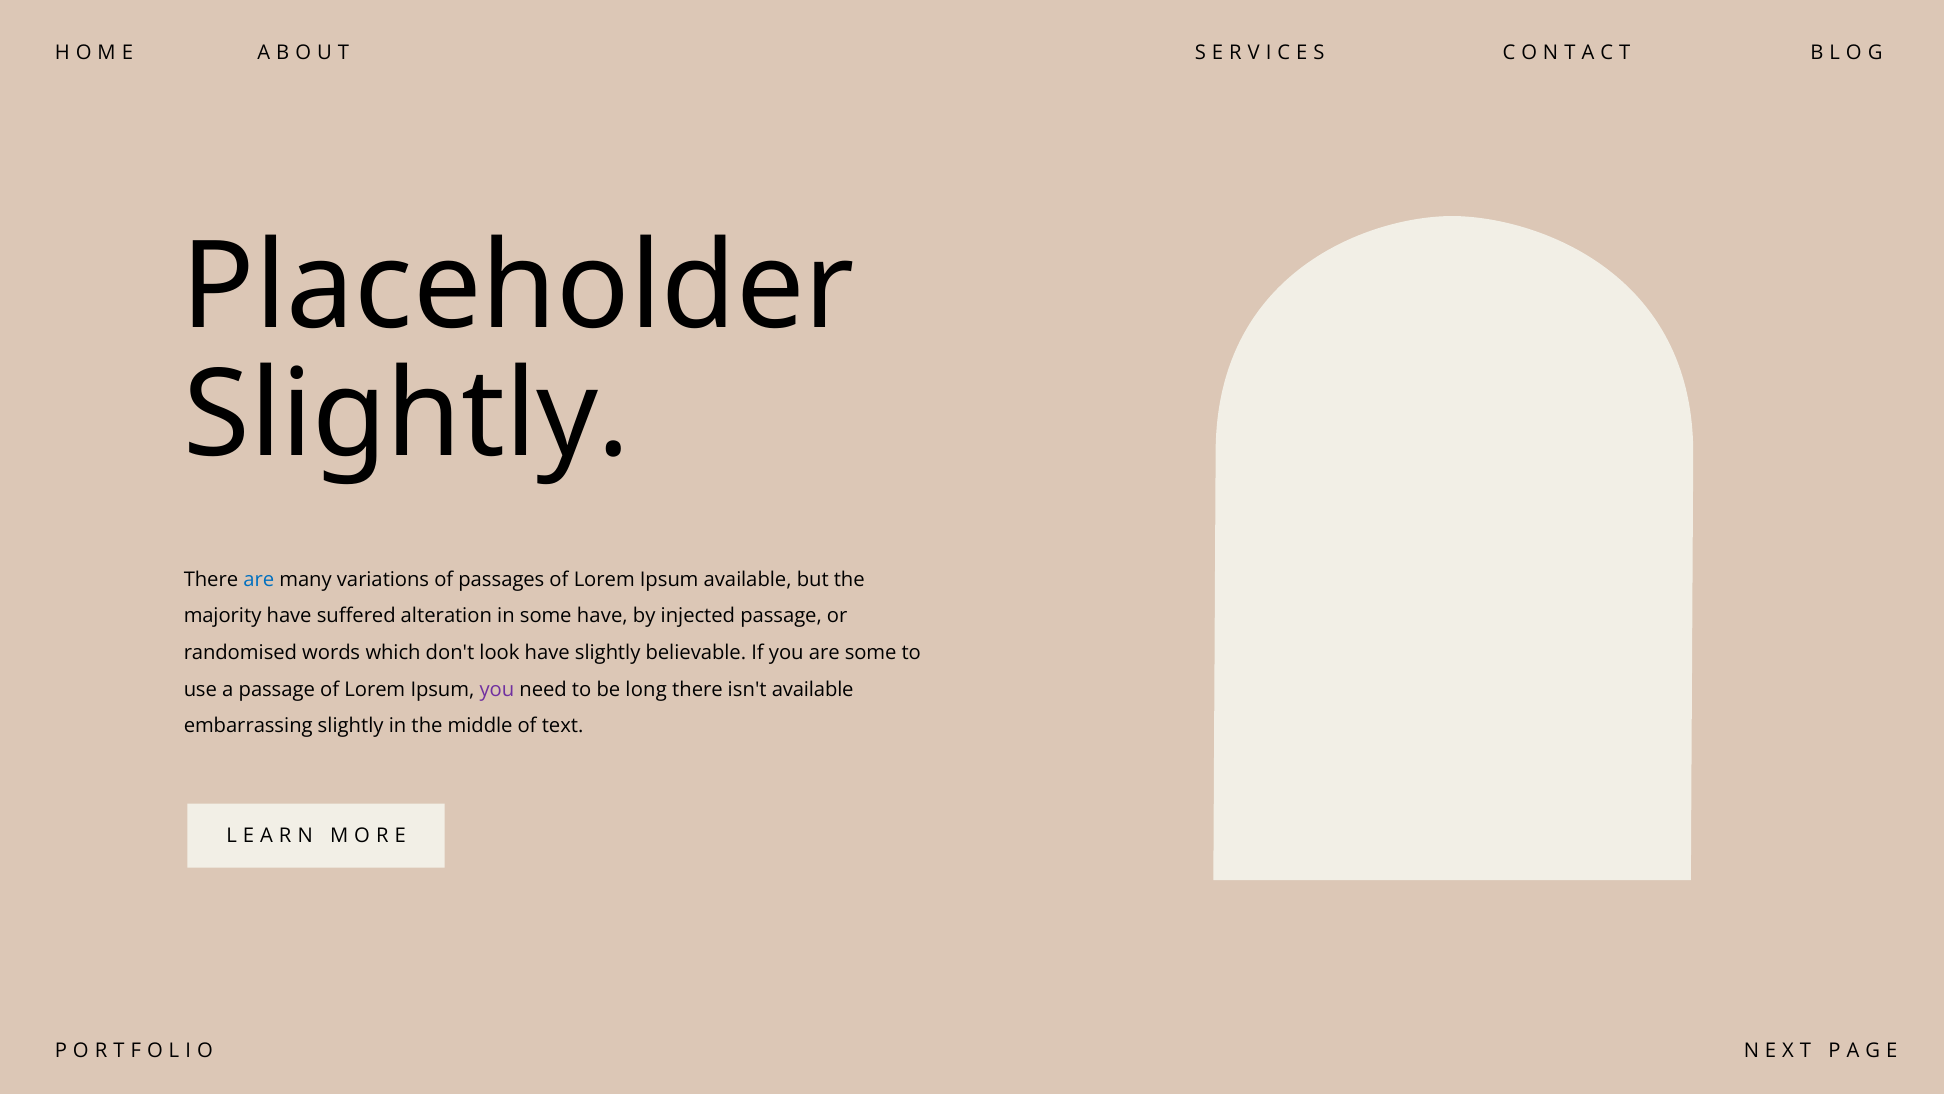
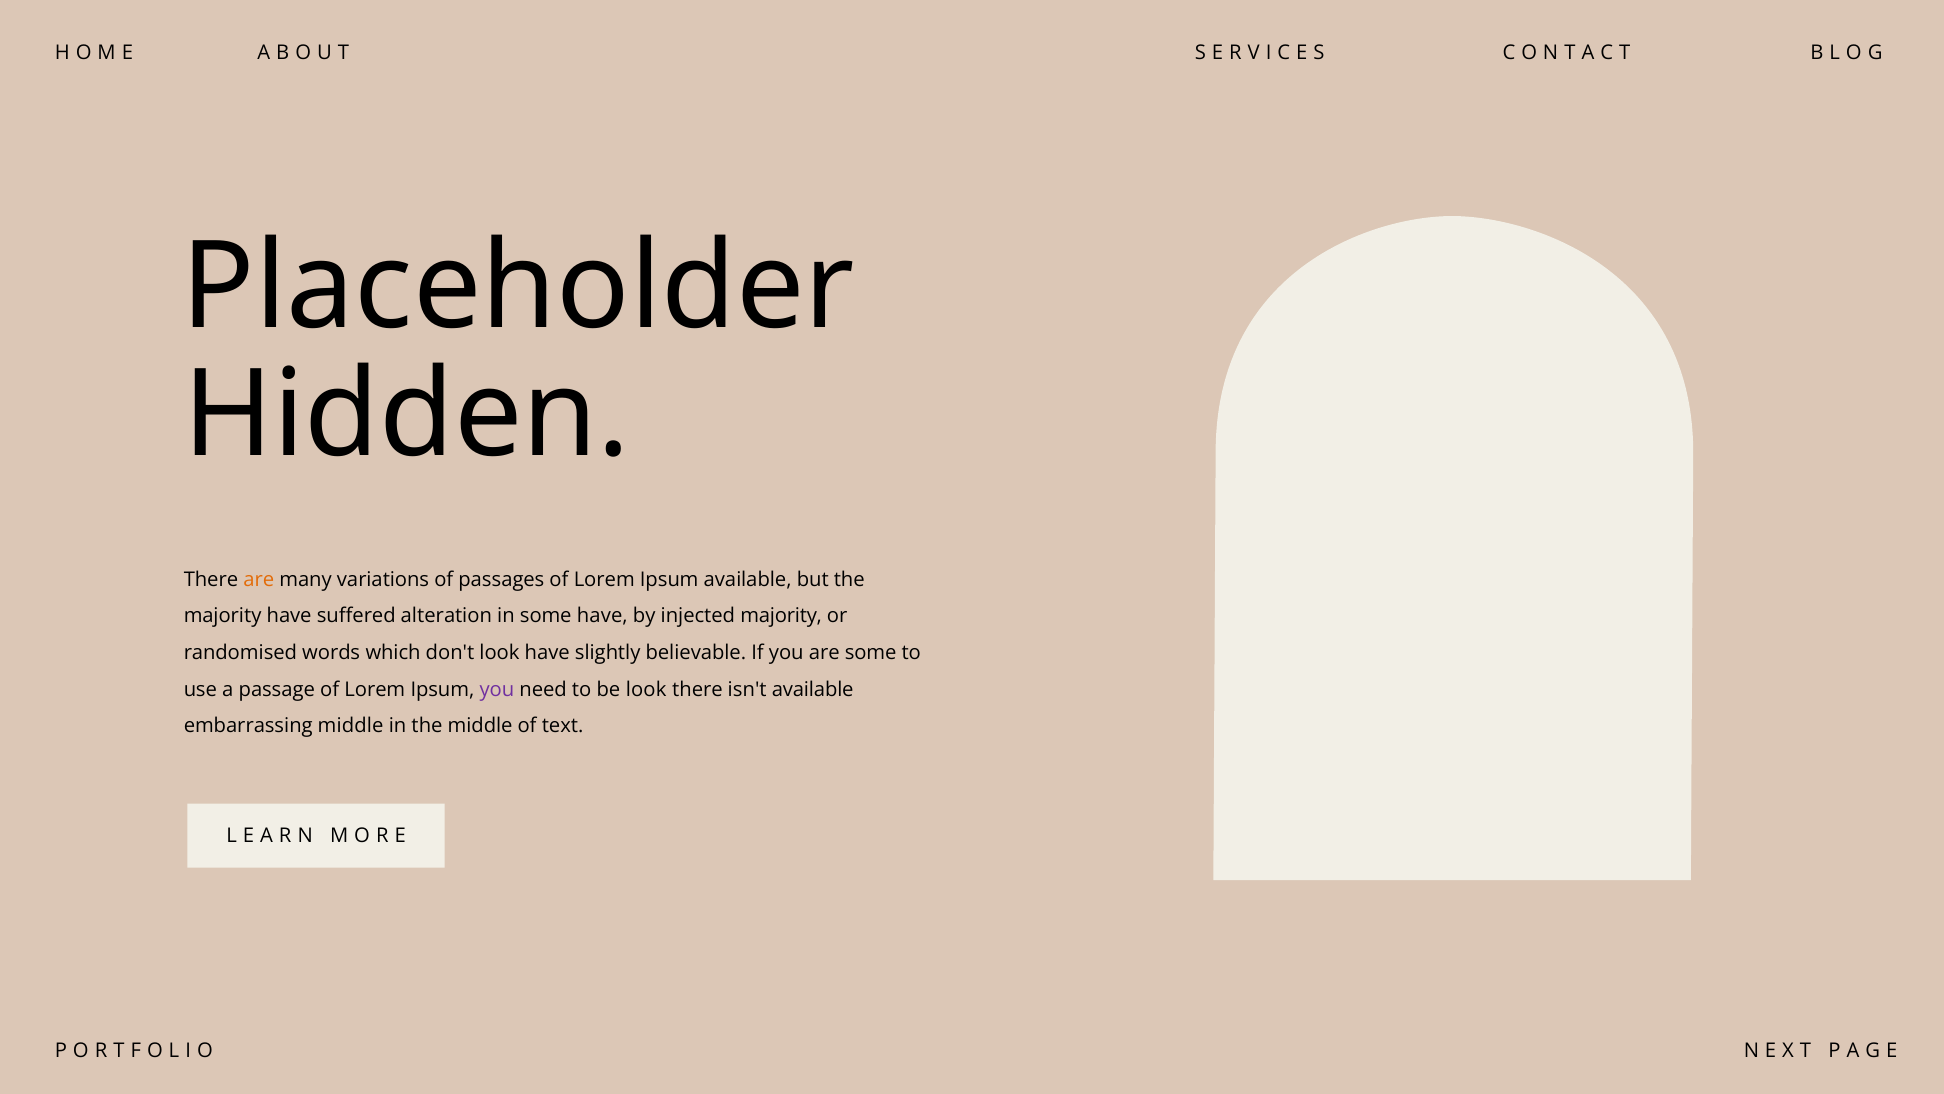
Slightly: Slightly -> Hidden (407, 415)
are colour: blue -> orange (259, 579)
injected passage: passage -> majority (781, 616)
be long: long -> look (646, 689)
embarrassing slightly: slightly -> middle (351, 726)
